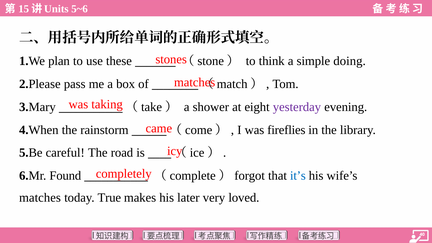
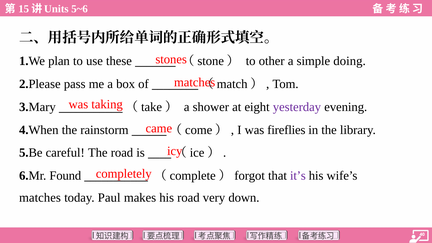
think: think -> other (272, 61)
it’s colour: blue -> purple (298, 176)
True: True -> Paul (109, 198)
his later: later -> road (188, 198)
loved: loved -> down (244, 198)
